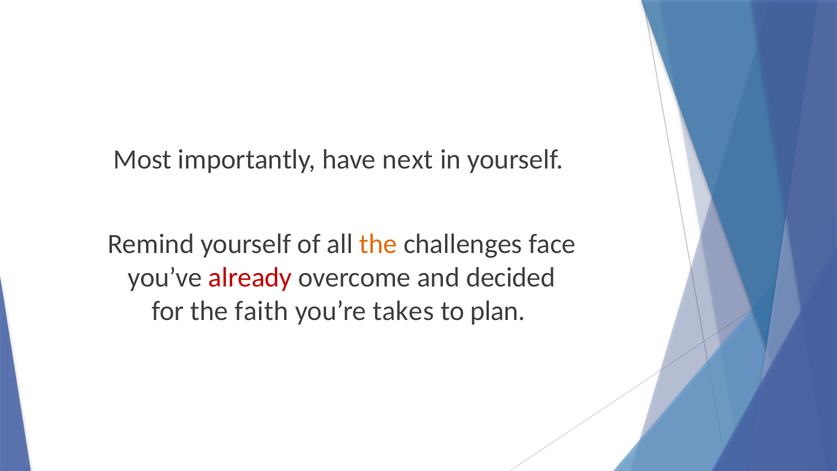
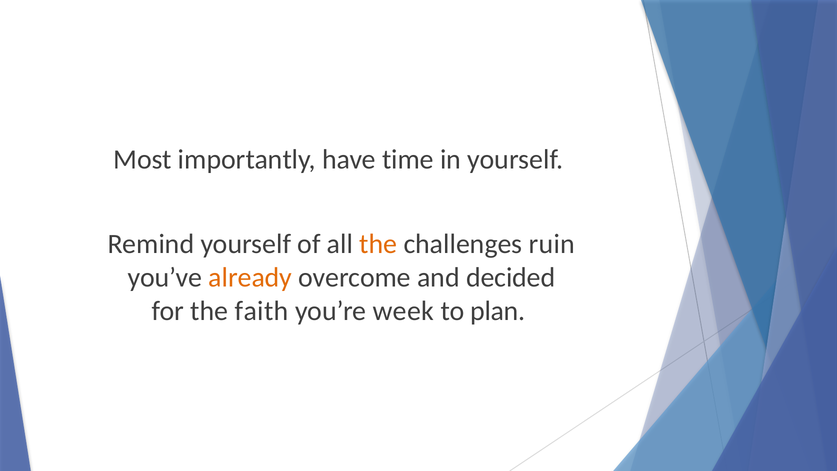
next: next -> time (408, 159)
face: face -> ruin (552, 244)
already colour: red -> orange (250, 277)
takes: takes -> week (403, 311)
